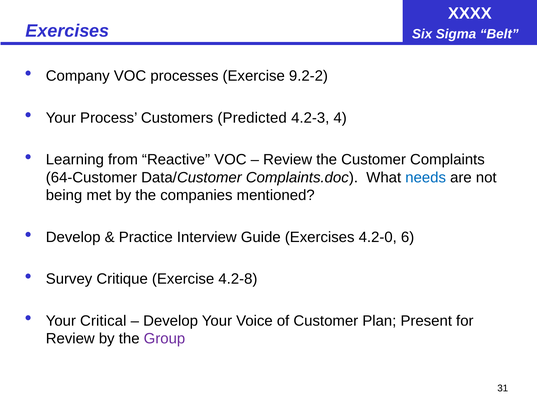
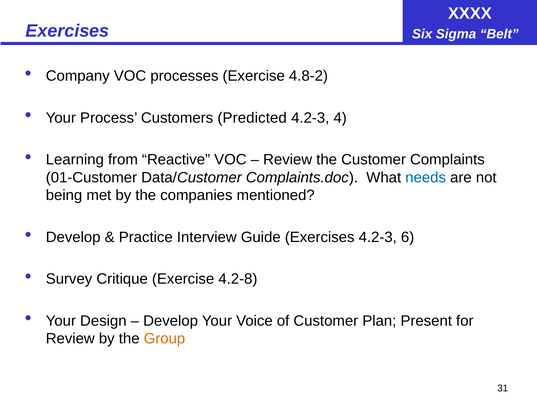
9.2-2: 9.2-2 -> 4.8-2 (308, 76)
64-Customer: 64-Customer -> 01-Customer (91, 177)
Exercises 4.2-0: 4.2-0 -> 4.2-3 (378, 237)
Critical: Critical -> Design (103, 321)
Group colour: purple -> orange (164, 339)
